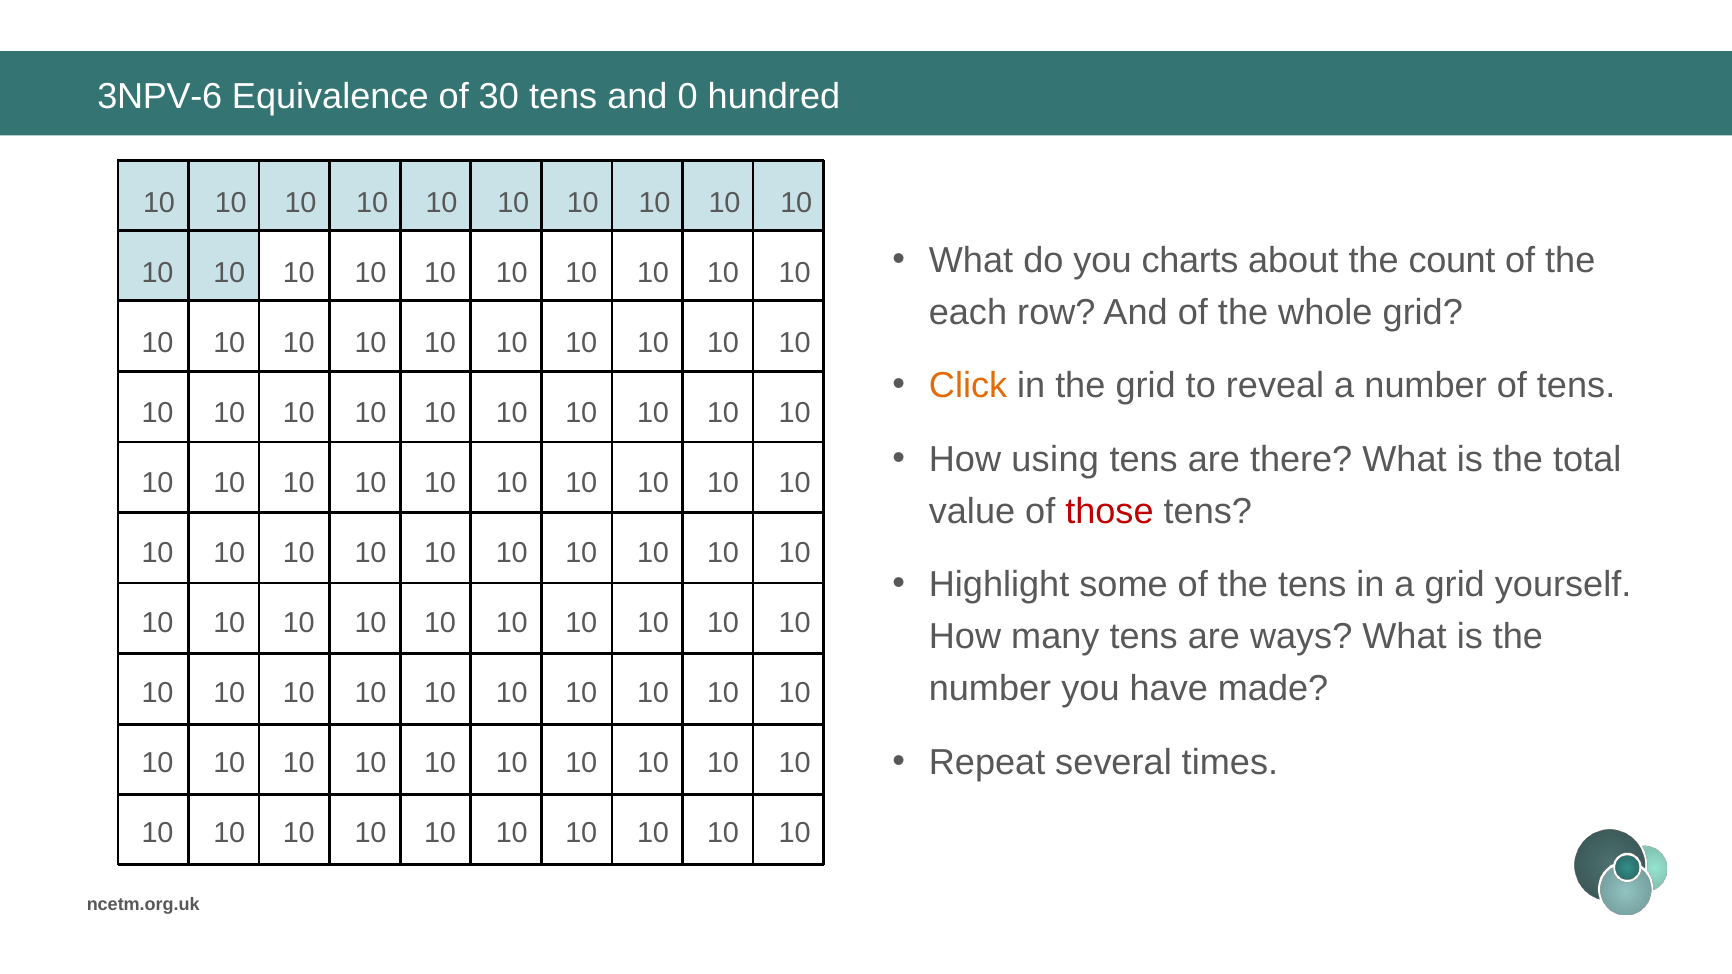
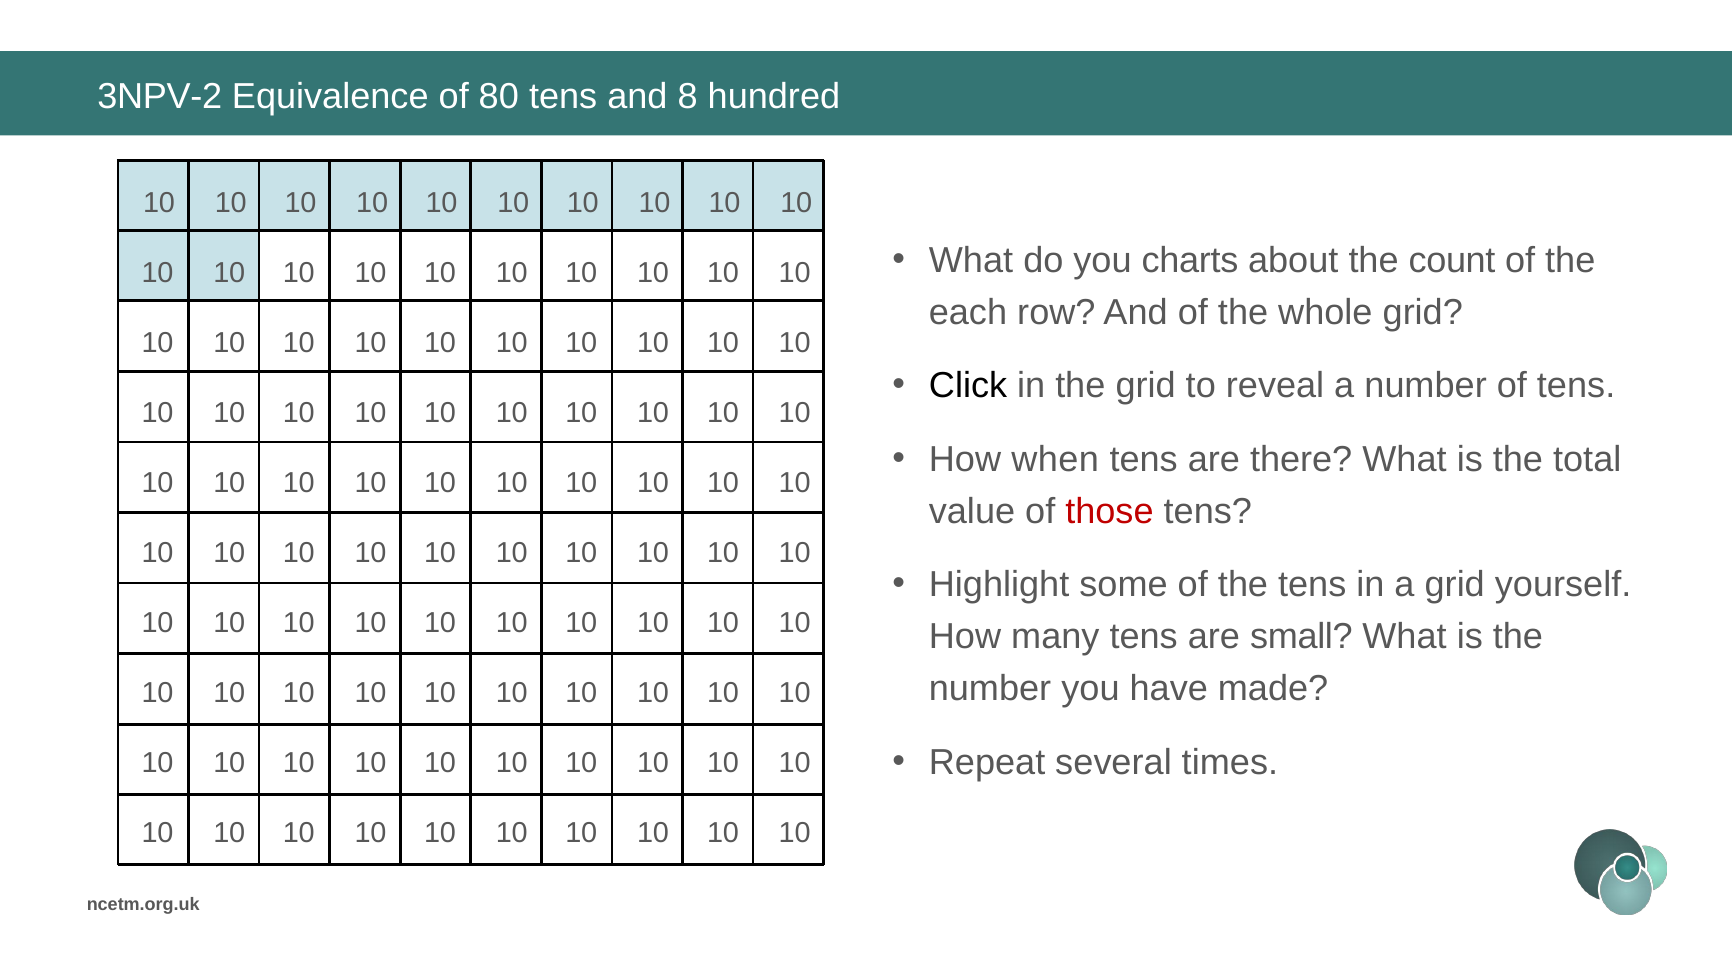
3NPV-6: 3NPV-6 -> 3NPV-2 (160, 97)
30: 30 -> 80 (499, 97)
0: 0 -> 8 (688, 97)
Click colour: orange -> black (968, 386)
using: using -> when (1055, 460)
ways: ways -> small (1301, 637)
